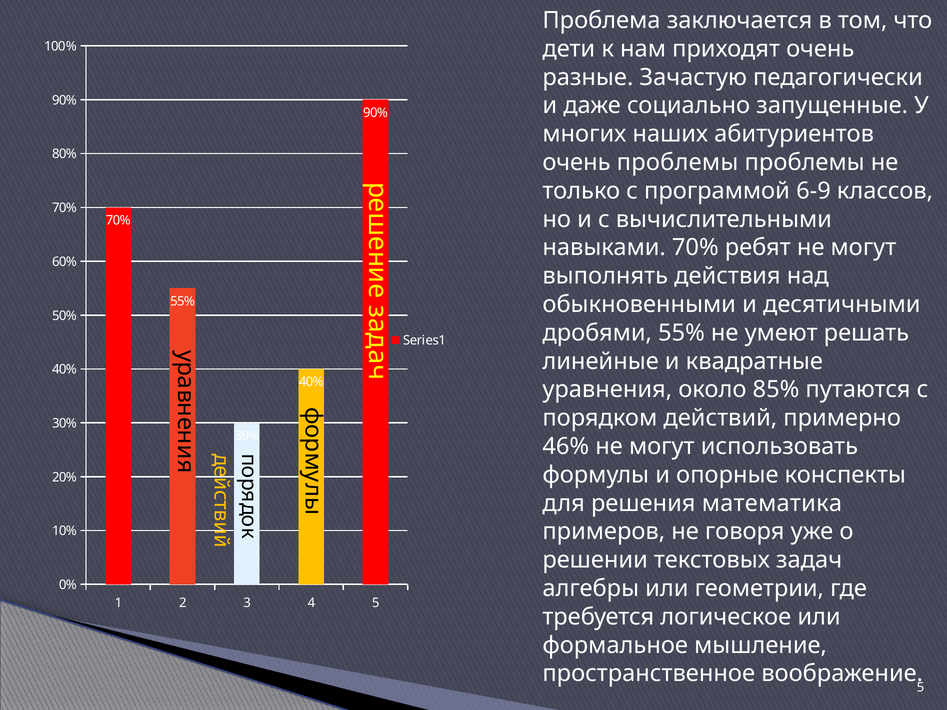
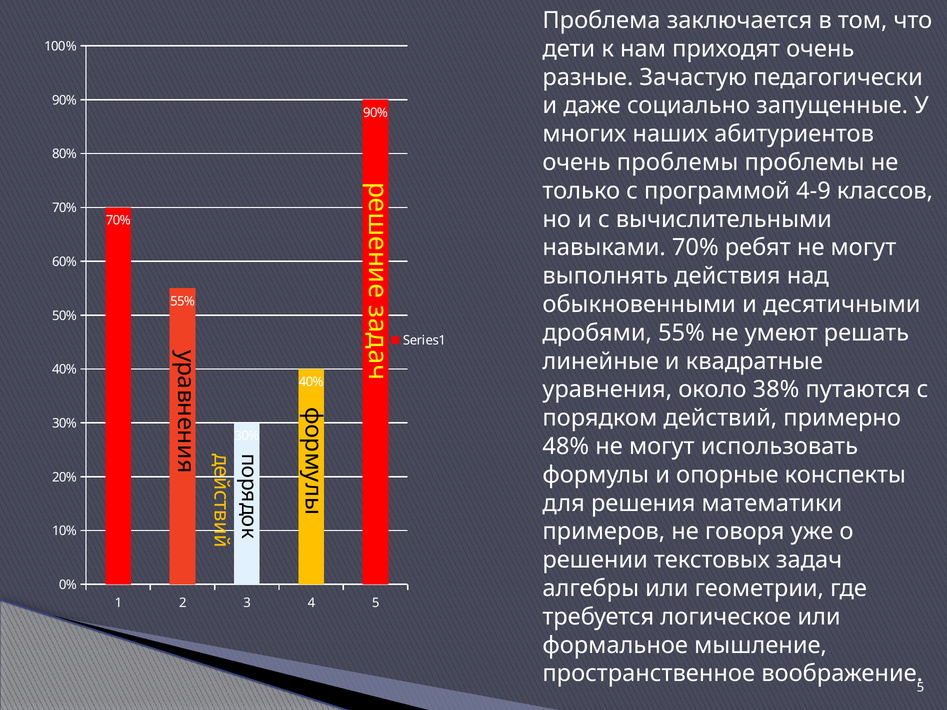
6-9: 6-9 -> 4-9 (813, 191)
85%: 85% -> 38% (776, 390)
46%: 46% -> 48% (566, 447)
математика: математика -> математики (772, 503)
